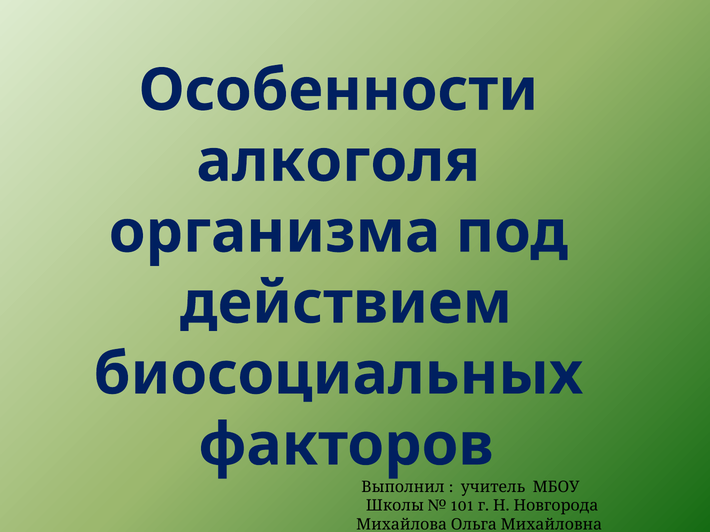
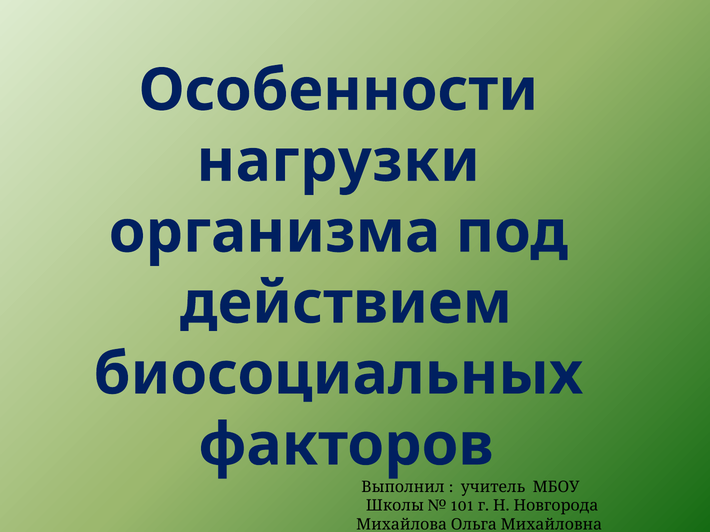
алкоголя: алкоголя -> нагрузки (338, 161)
